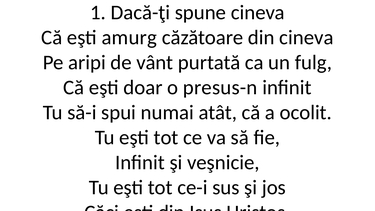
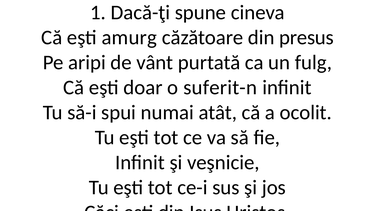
din cineva: cineva -> presus (306, 38)
presus-n: presus-n -> suferit-n (220, 88)
